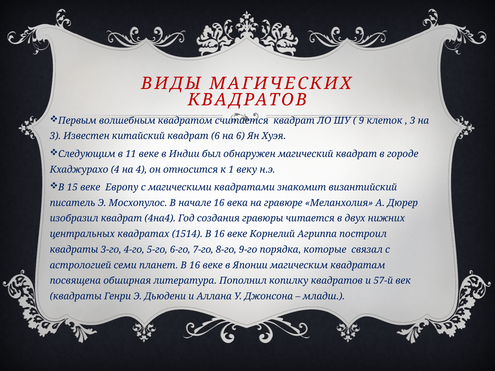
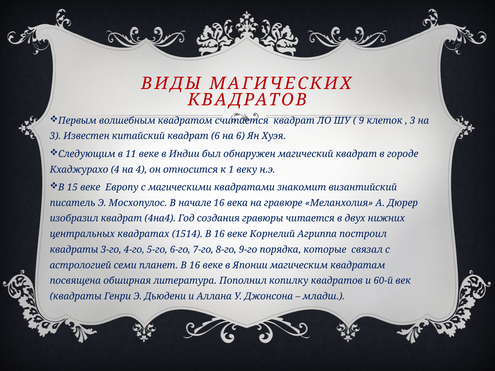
57-й: 57-й -> 60-й (383, 281)
